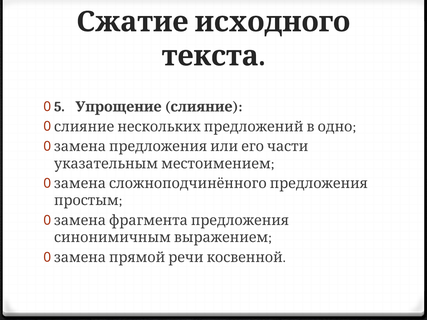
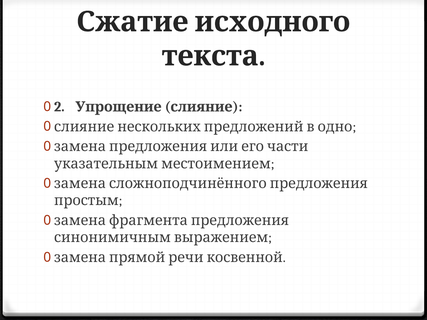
5: 5 -> 2 (59, 107)
